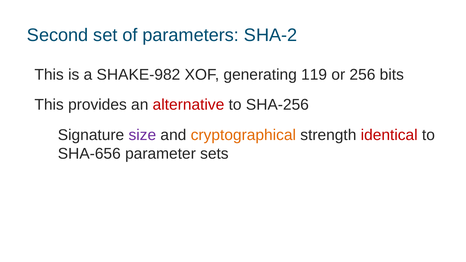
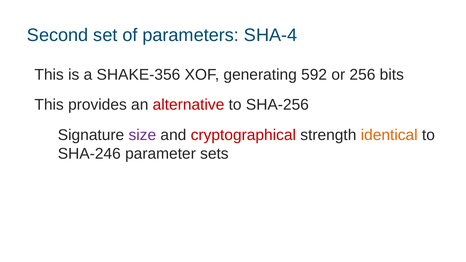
SHA-2: SHA-2 -> SHA-4 (271, 35)
SHAKE-982: SHAKE-982 -> SHAKE-356 (138, 75)
119: 119 -> 592 (314, 75)
cryptographical colour: orange -> red (243, 135)
identical colour: red -> orange (389, 135)
SHA-656: SHA-656 -> SHA-246 (89, 154)
